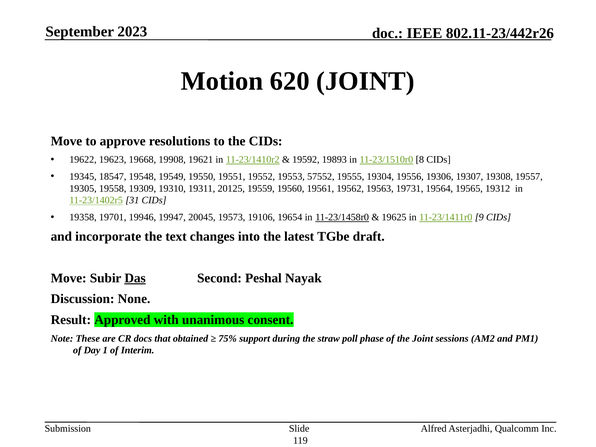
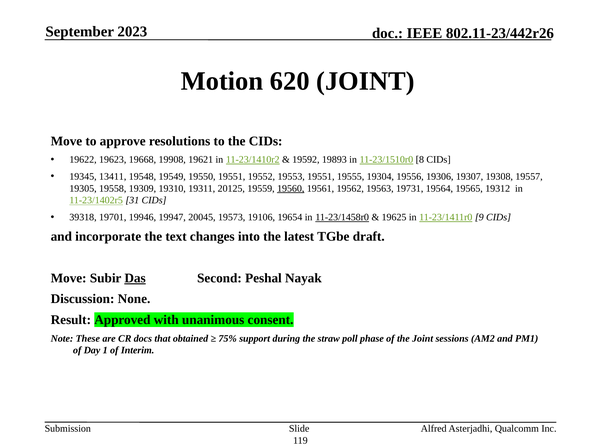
18547: 18547 -> 13411 (113, 177)
19553 57552: 57552 -> 19551 (321, 177)
19560 underline: none -> present (291, 188)
19358: 19358 -> 39318 (83, 217)
